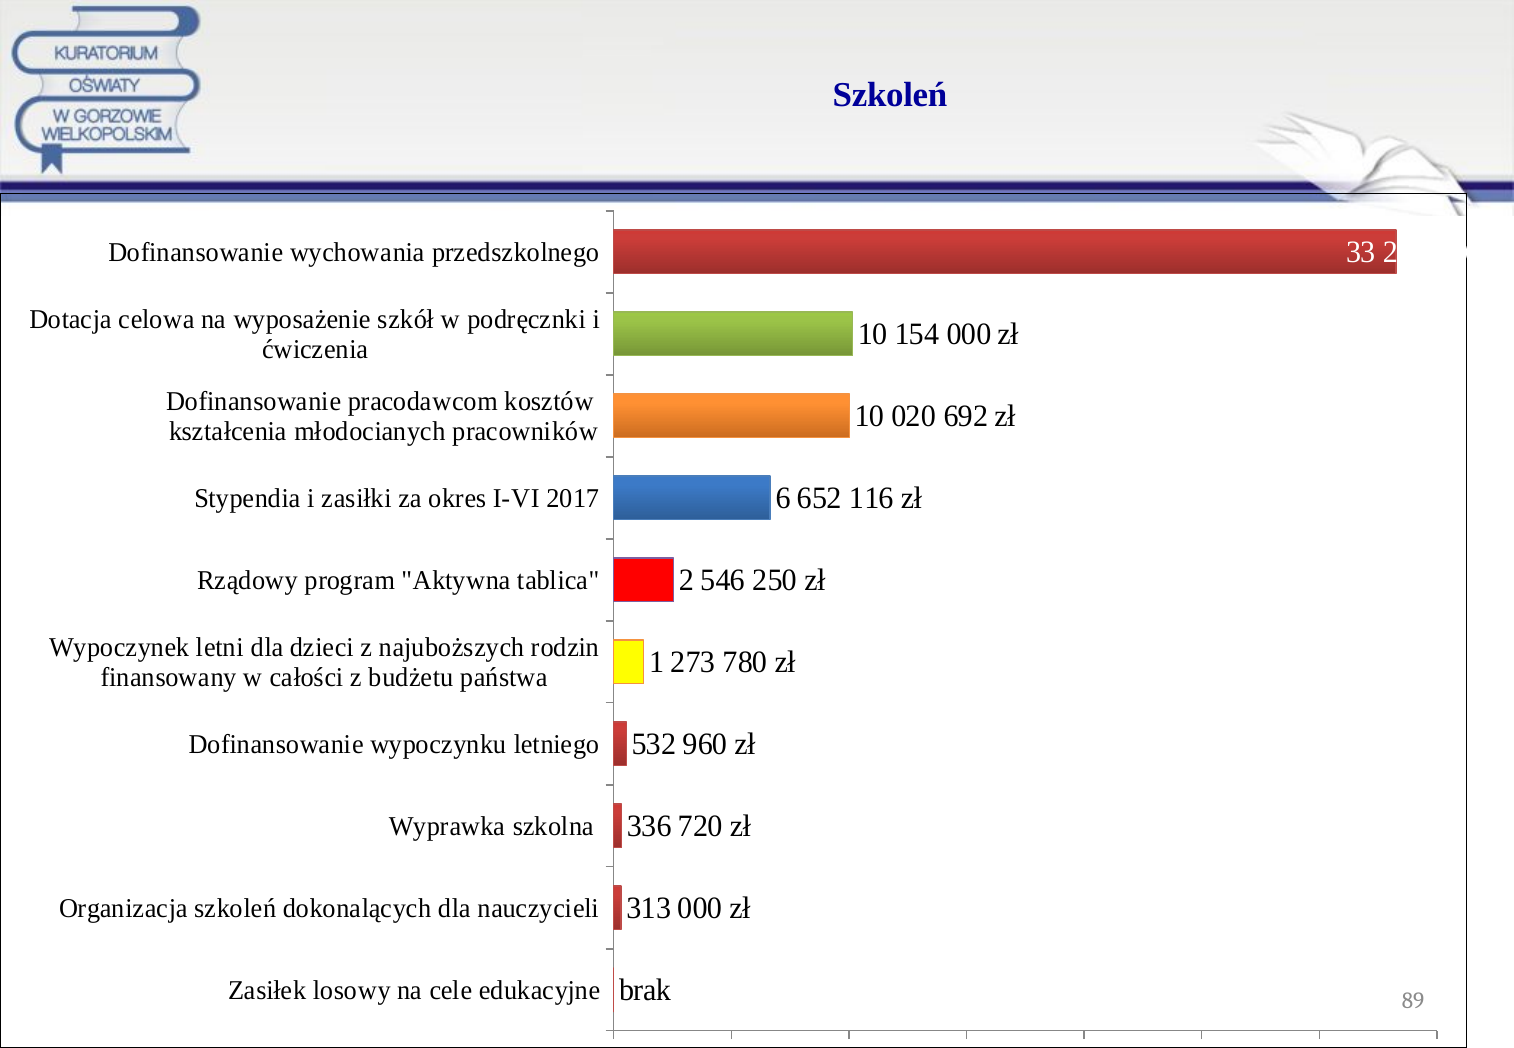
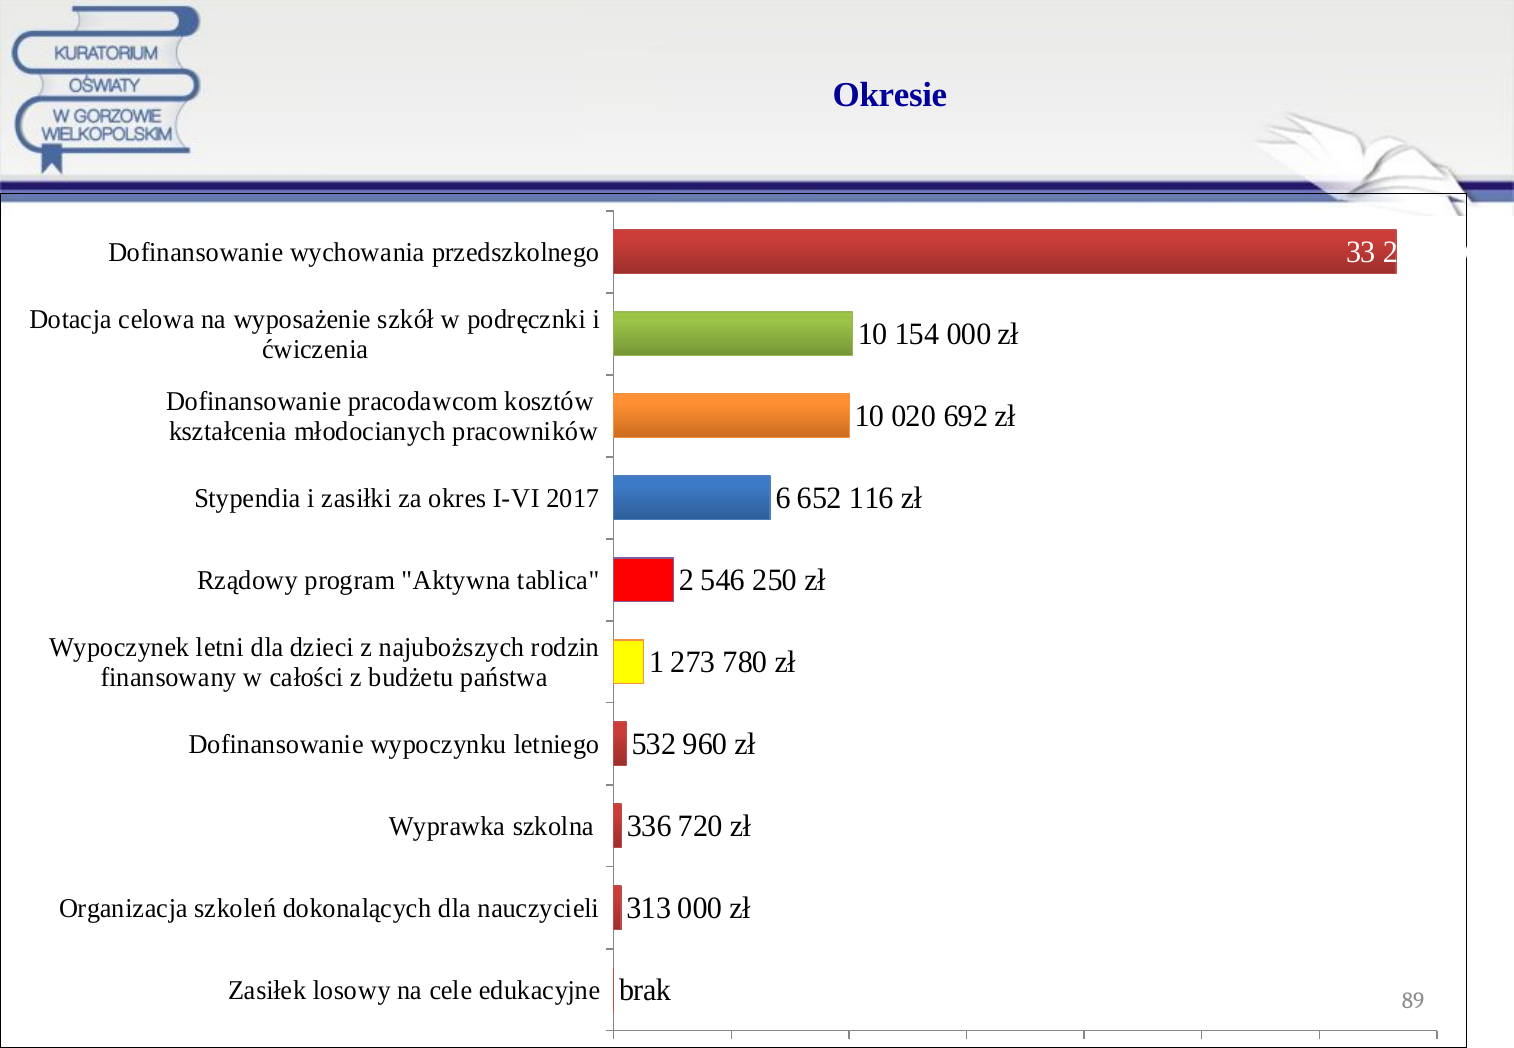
Szkoleń: Szkoleń -> Okresie (890, 95)
